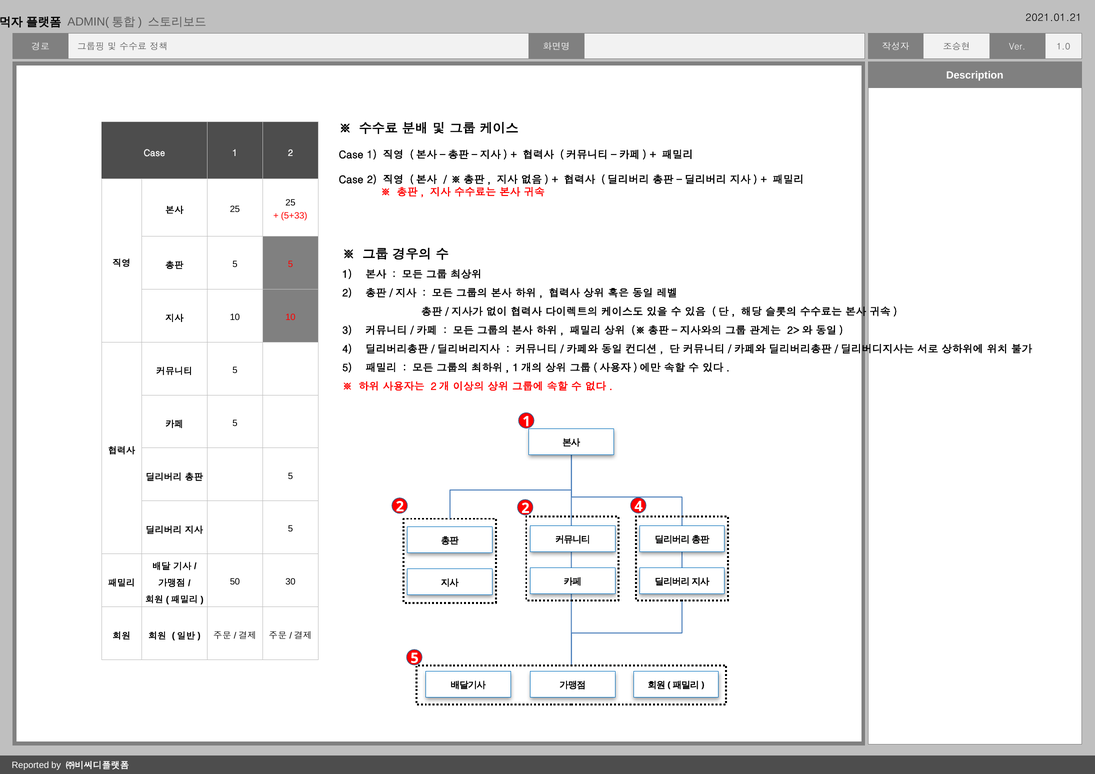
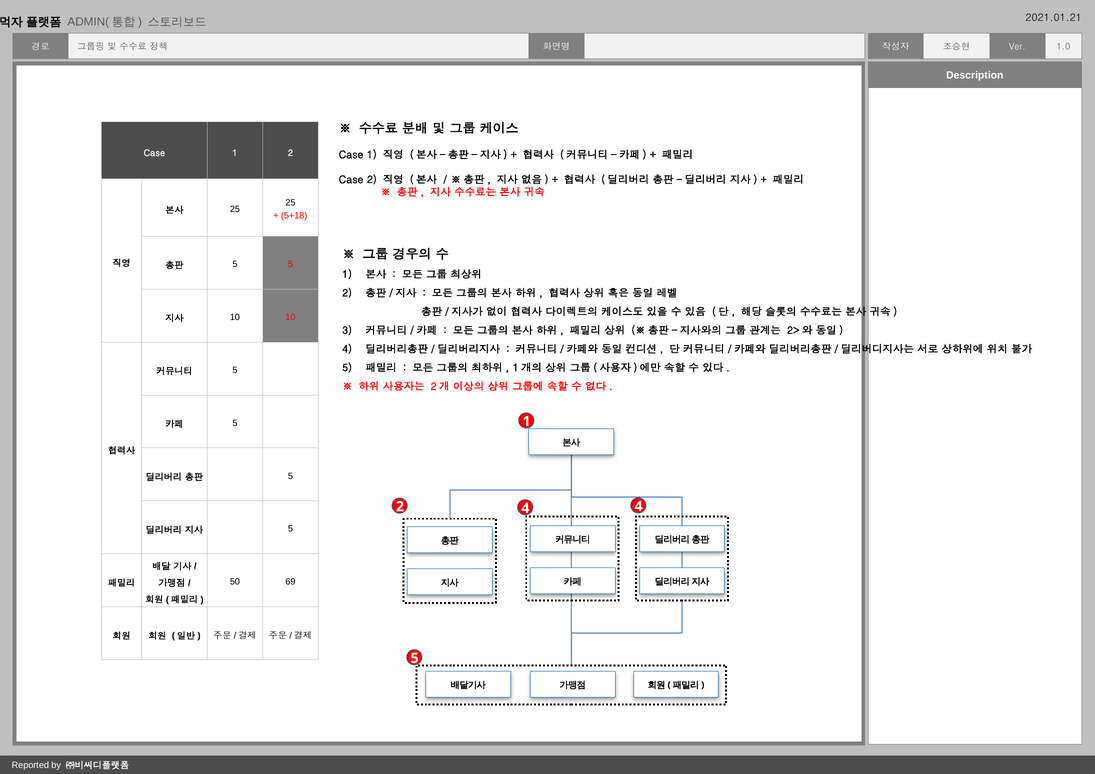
5+33: 5+33 -> 5+18 (294, 216)
2 2: 2 -> 4 (525, 508)
30: 30 -> 69 (290, 582)
